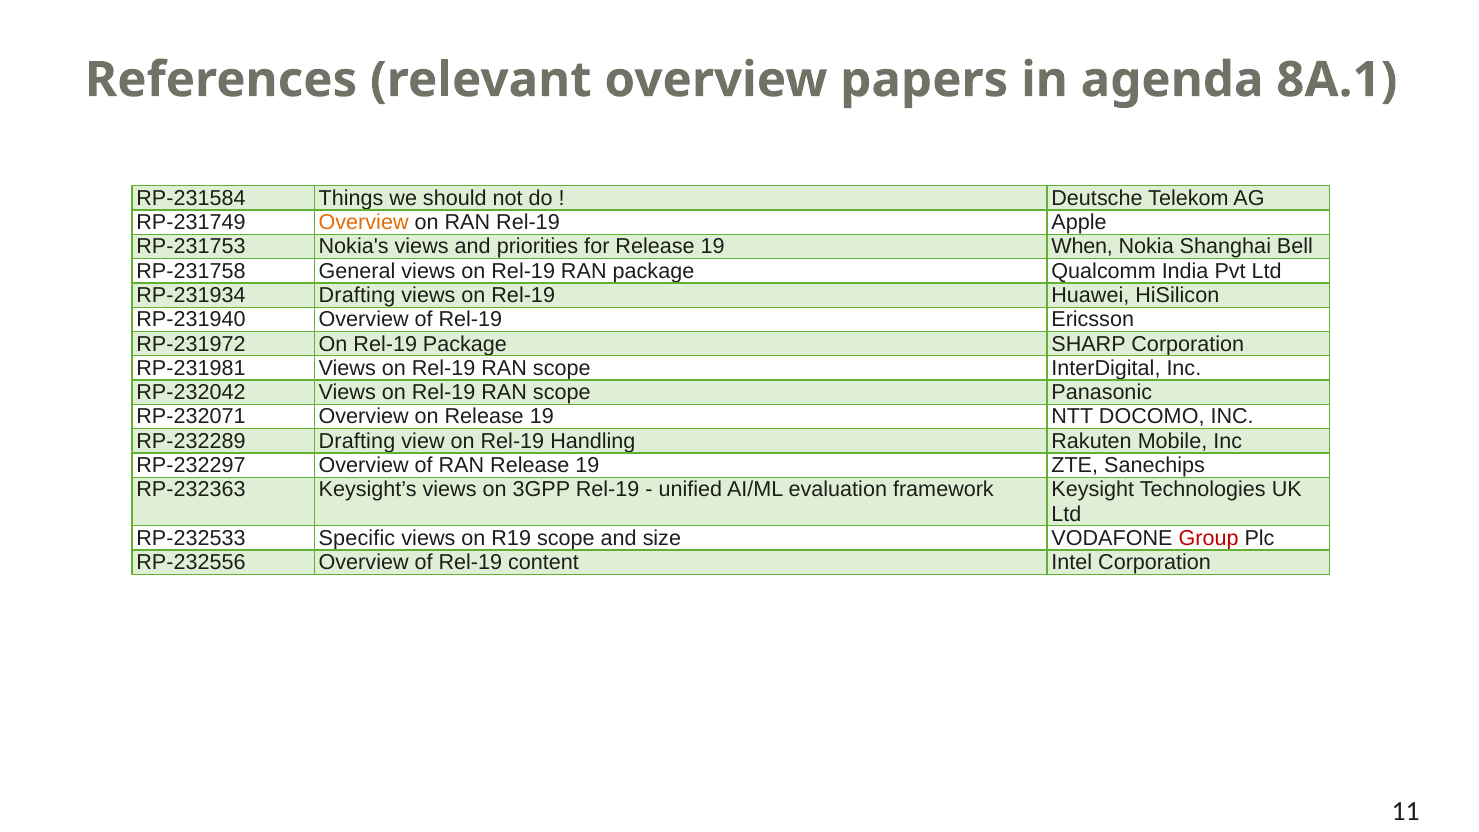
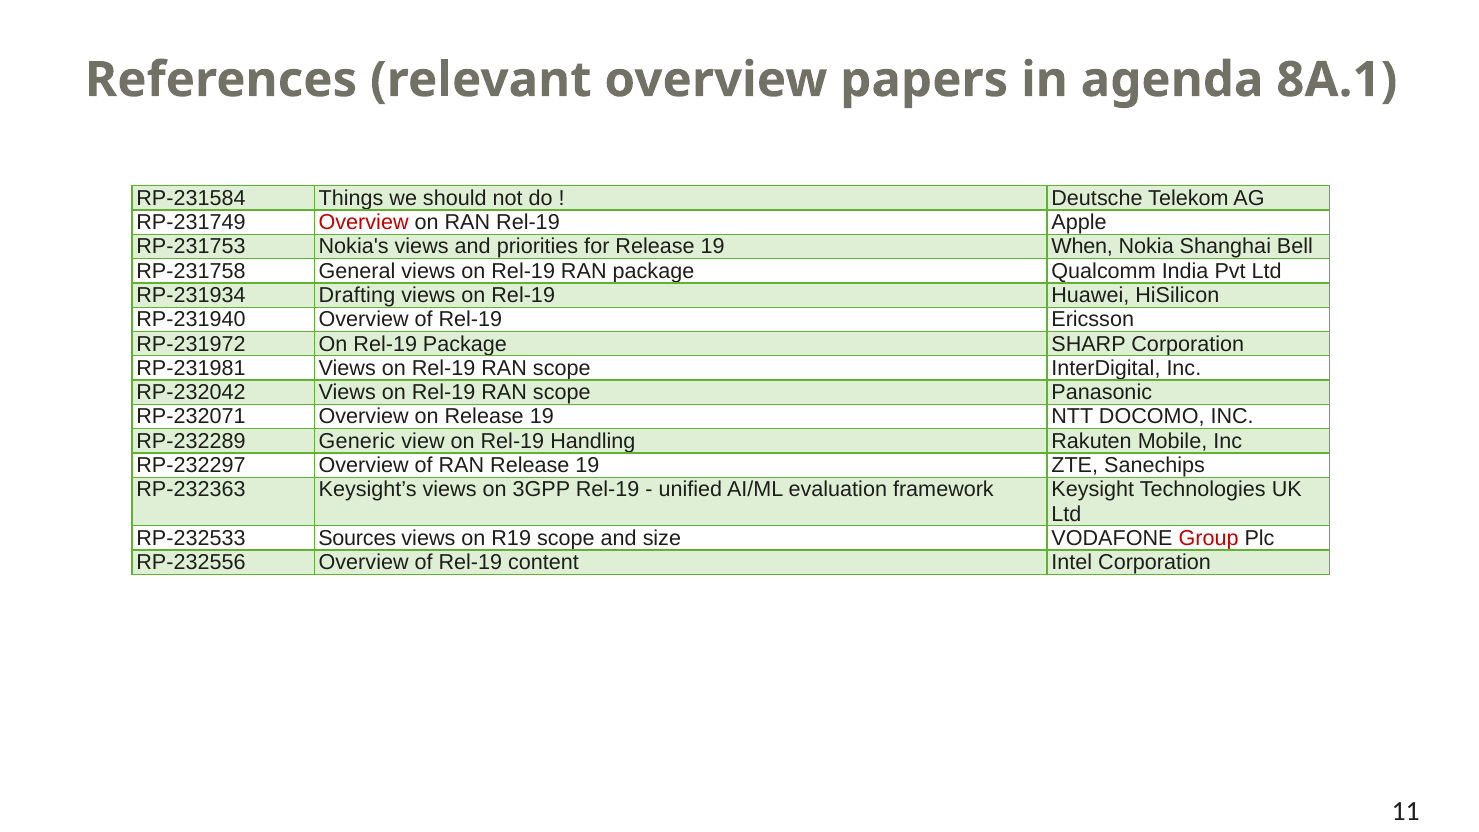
Overview colour: orange -> red (364, 222)
RP-232289 Drafting: Drafting -> Generic (357, 441)
Specific: Specific -> Sources (357, 538)
